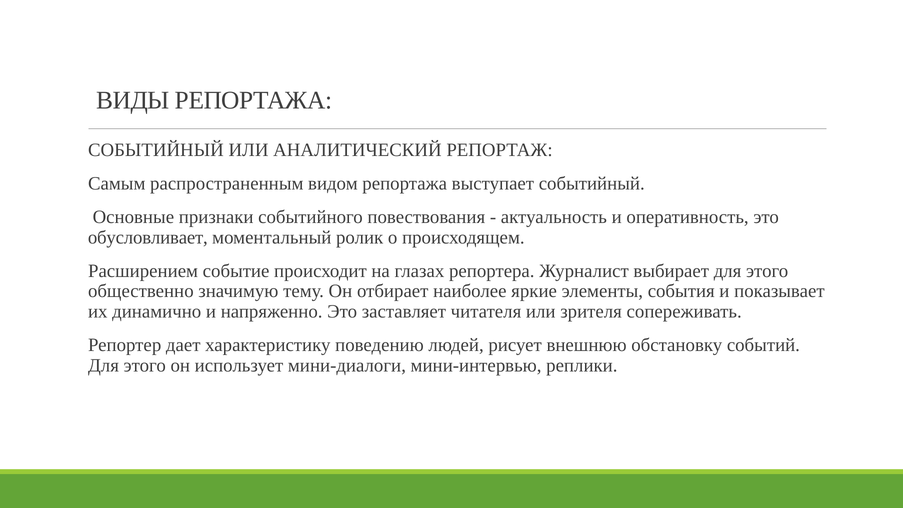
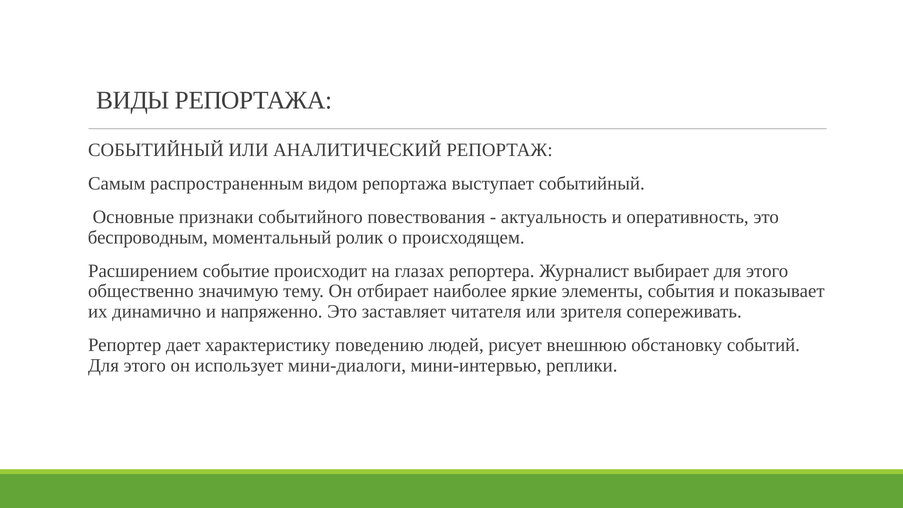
обусловливает: обусловливает -> беспроводным (148, 237)
